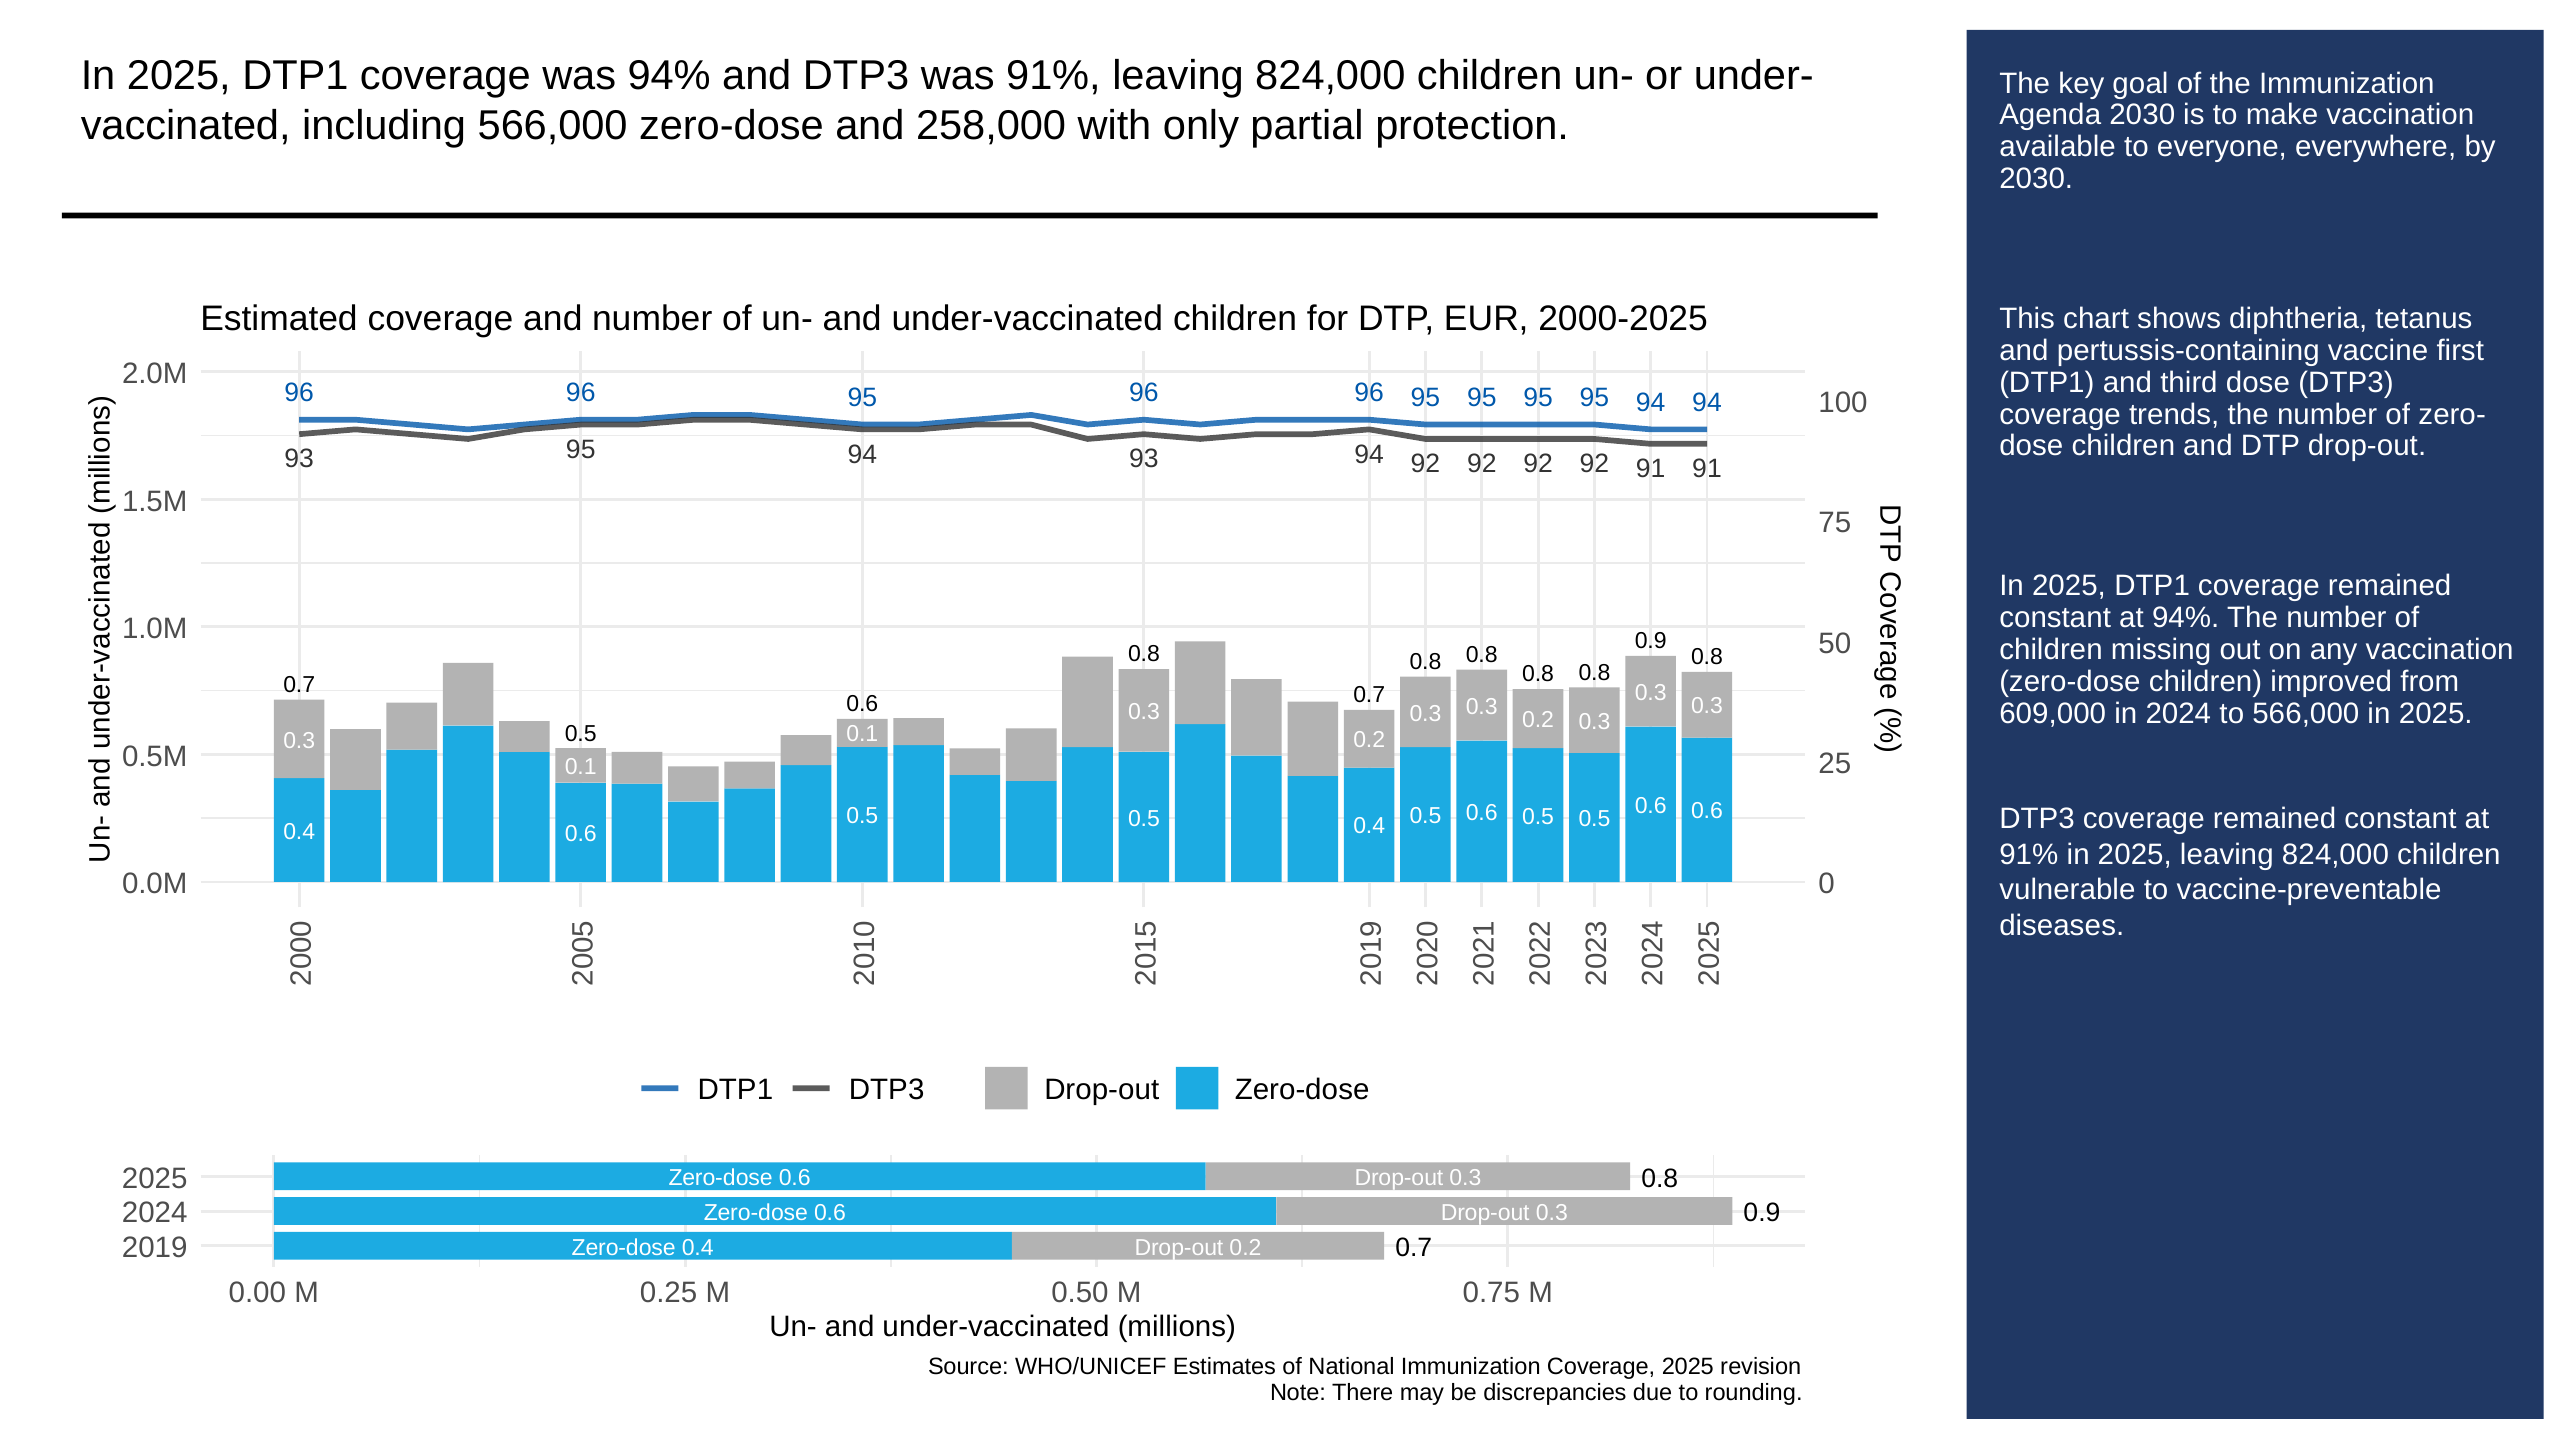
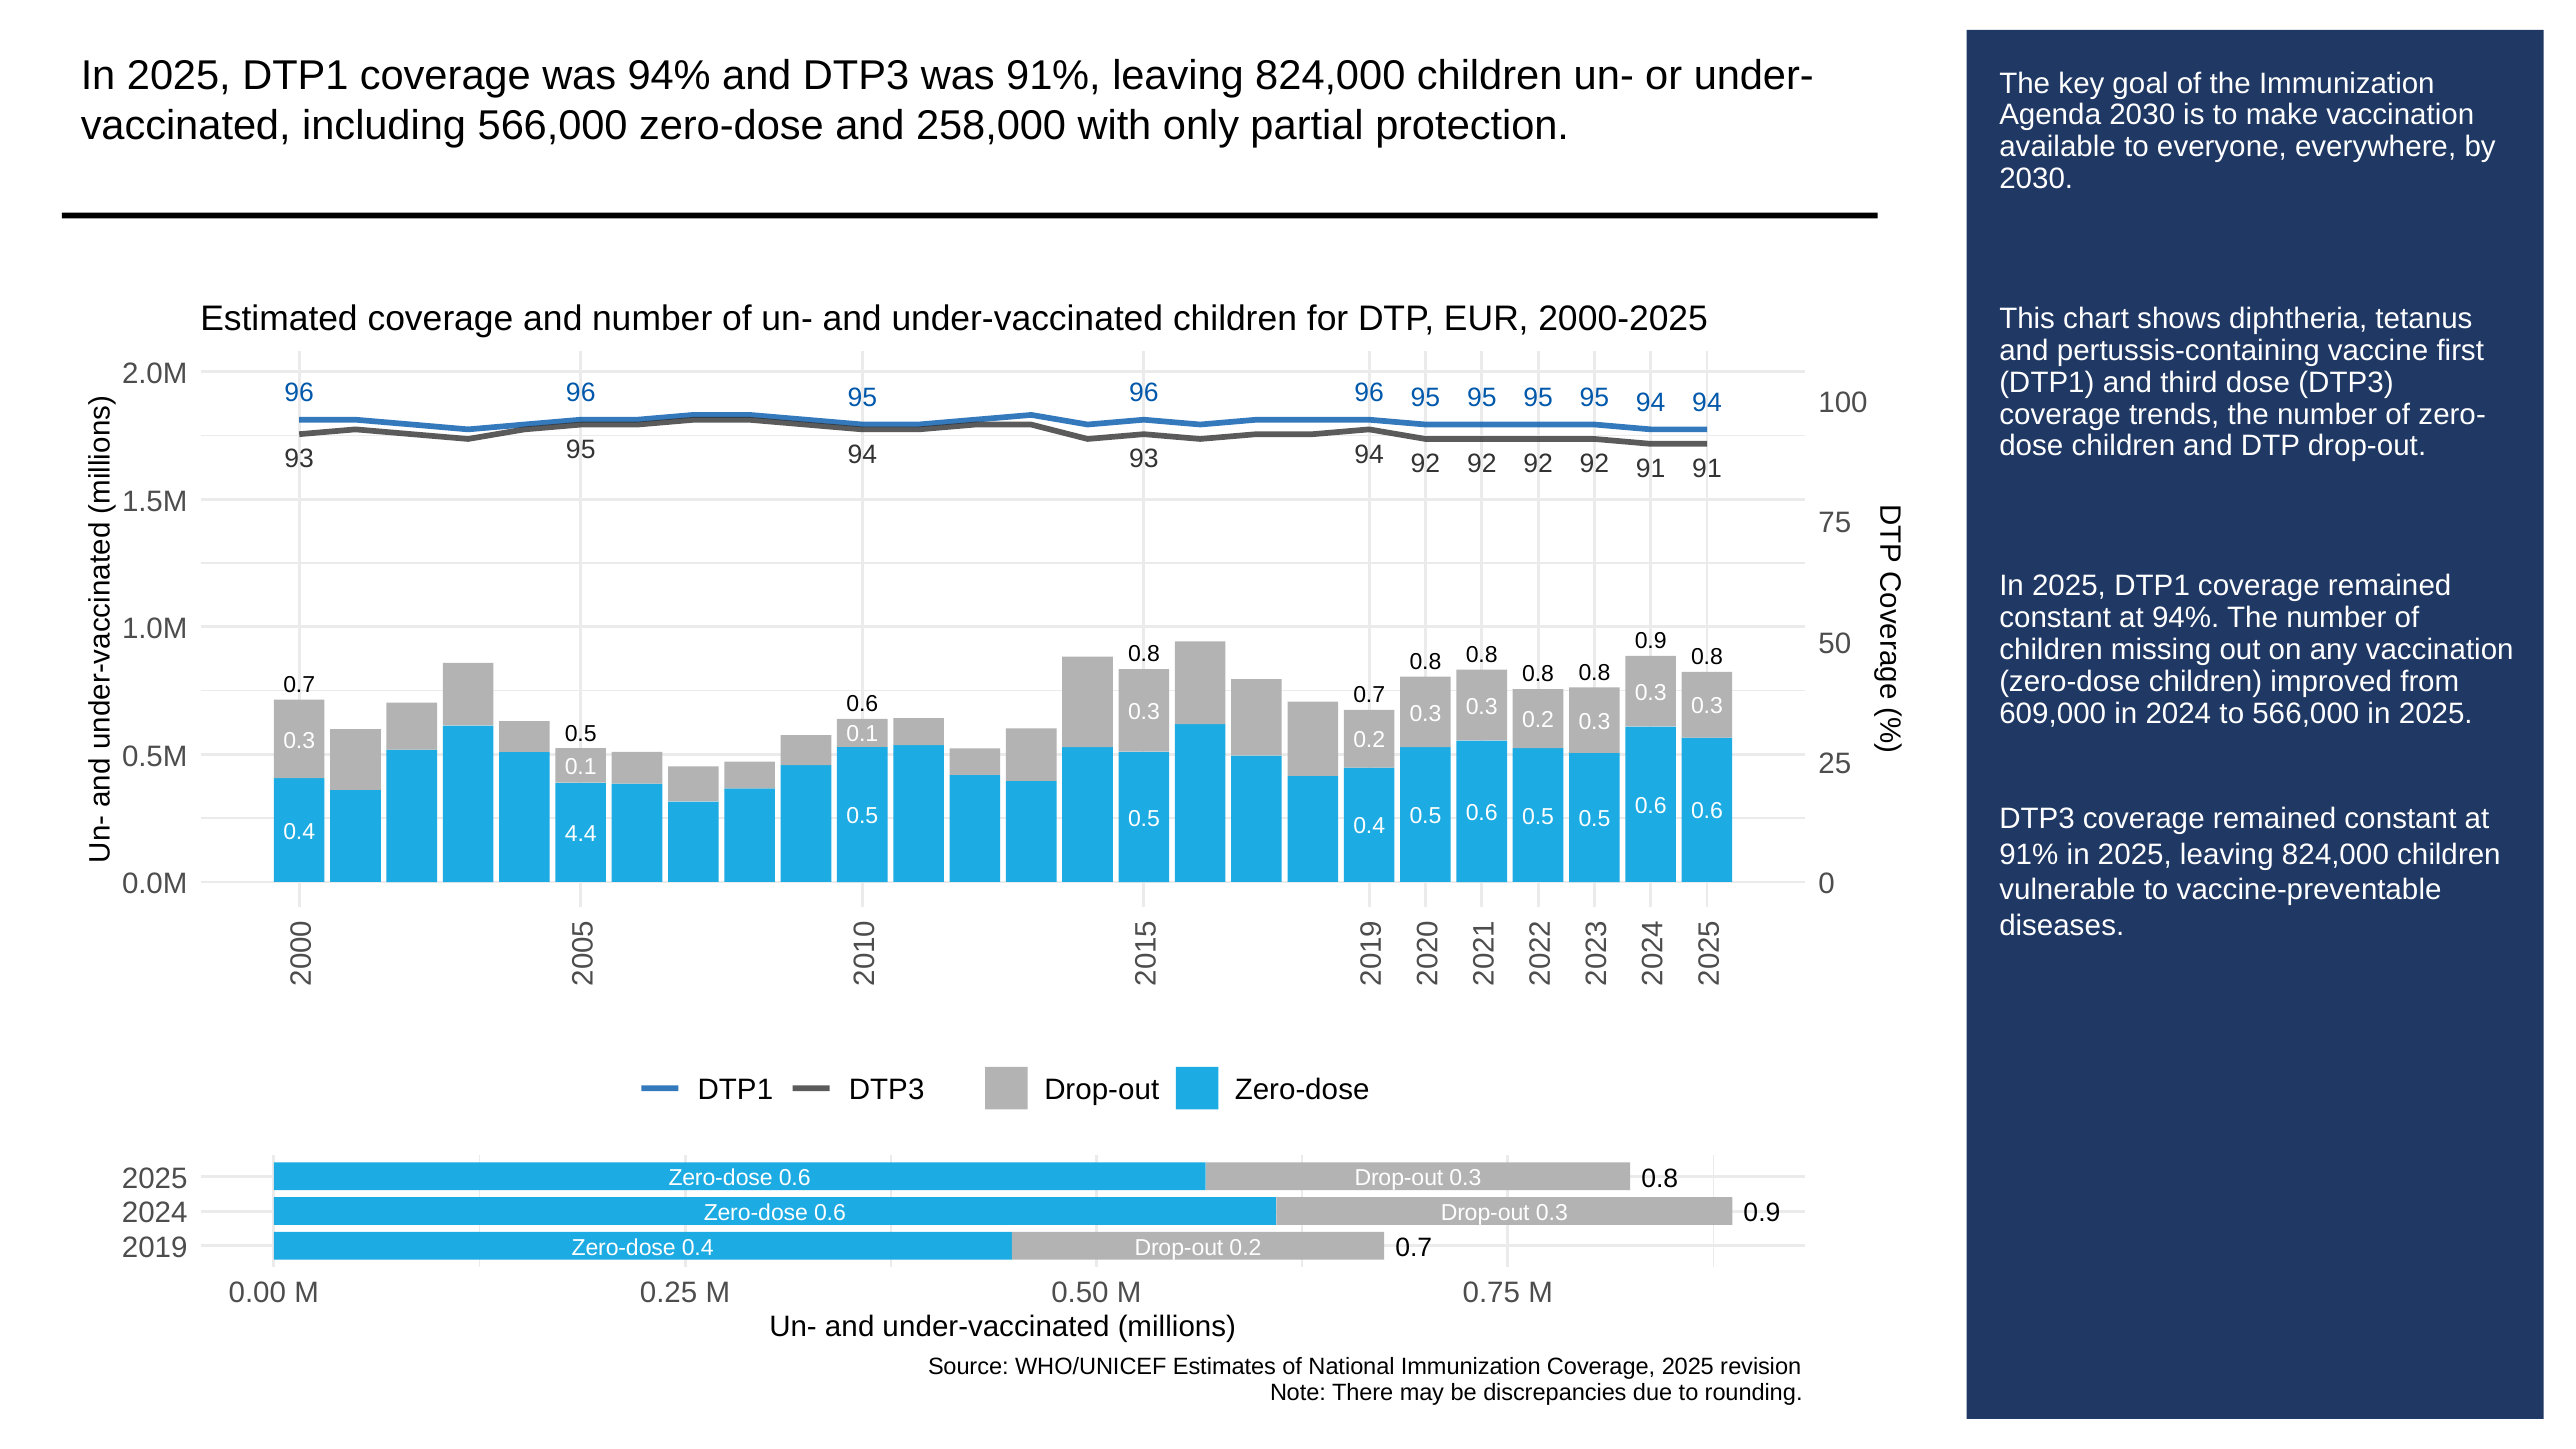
0.4 0.6: 0.6 -> 4.4 (581, 834)
